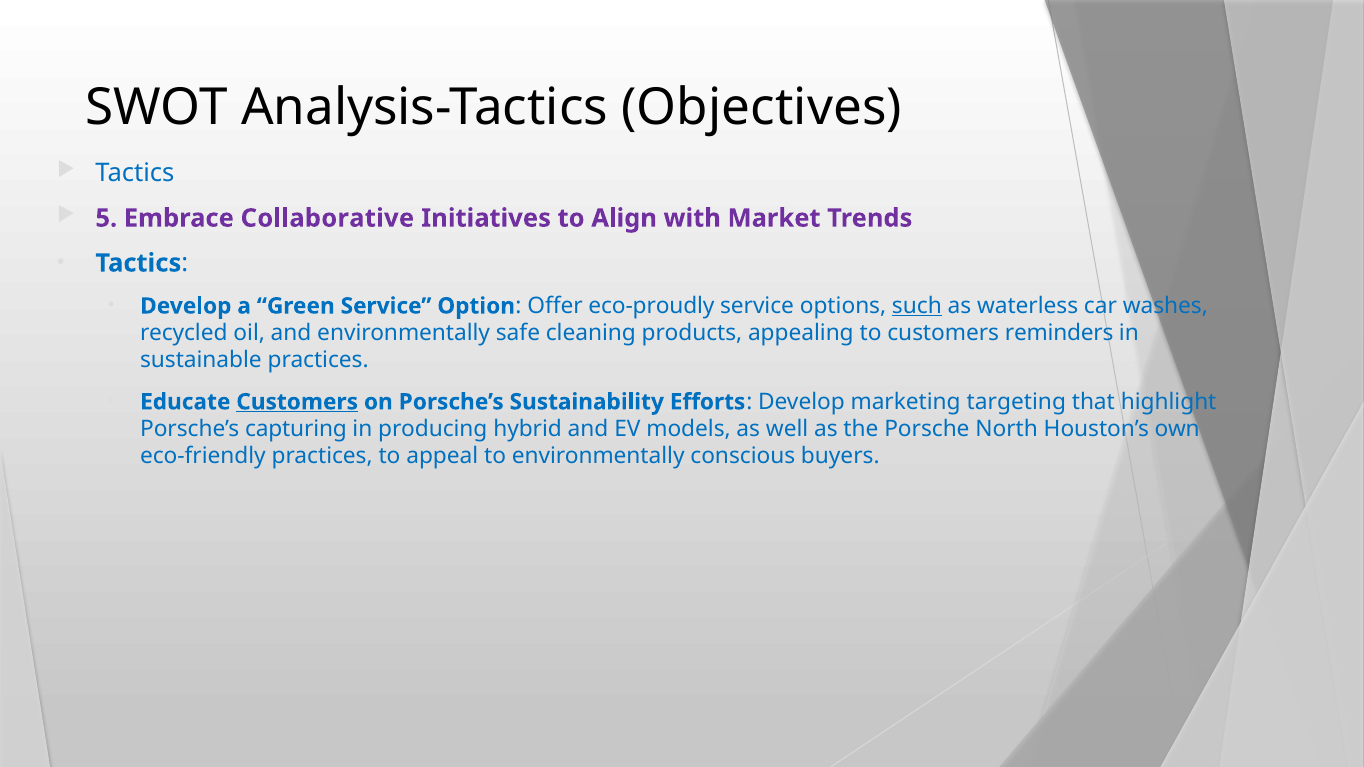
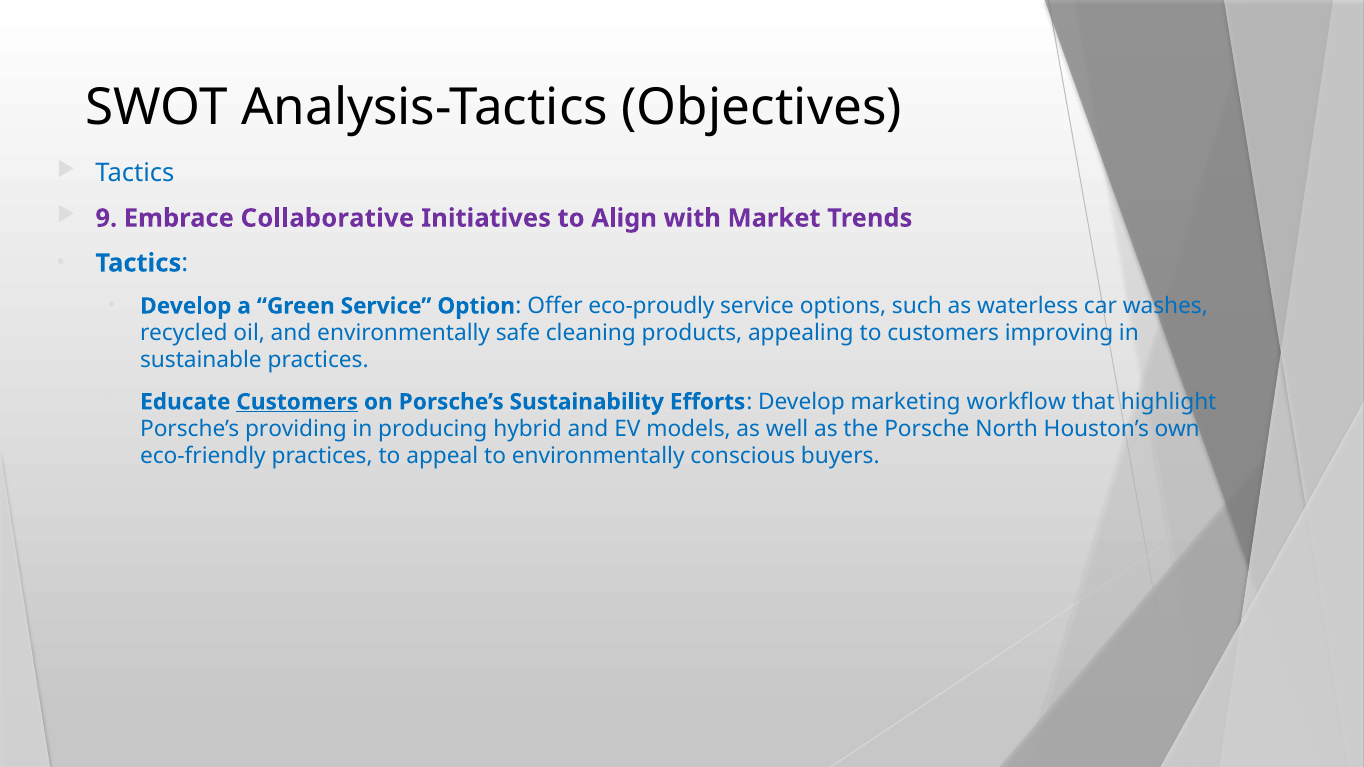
5: 5 -> 9 (106, 218)
such underline: present -> none (917, 306)
reminders: reminders -> improving (1059, 333)
targeting: targeting -> workflow (1016, 402)
capturing: capturing -> providing (296, 429)
